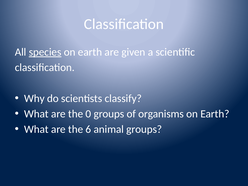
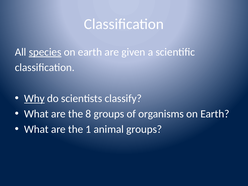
Why underline: none -> present (34, 98)
0: 0 -> 8 (88, 114)
6: 6 -> 1 (88, 129)
